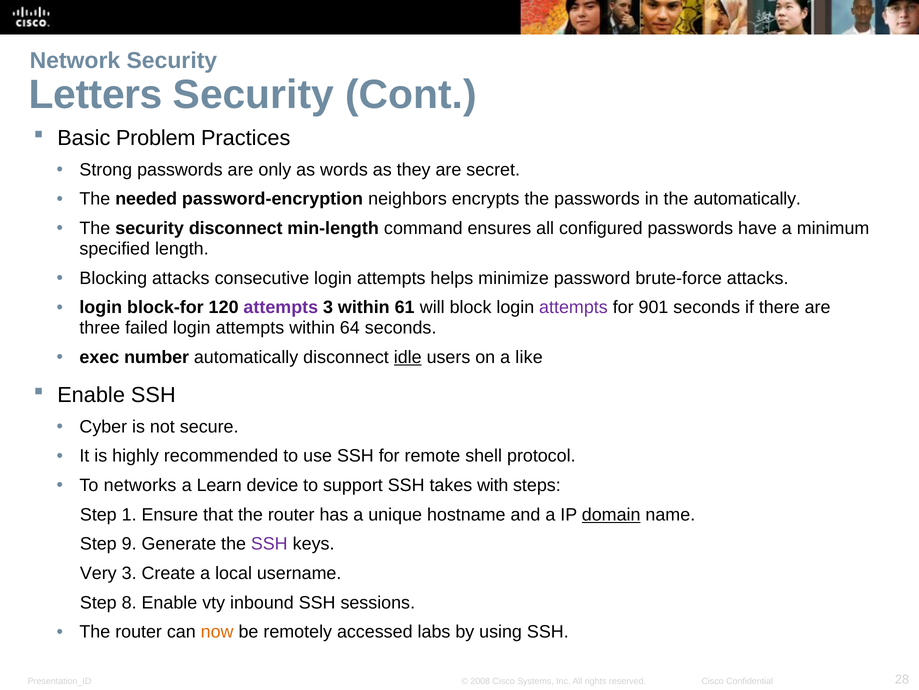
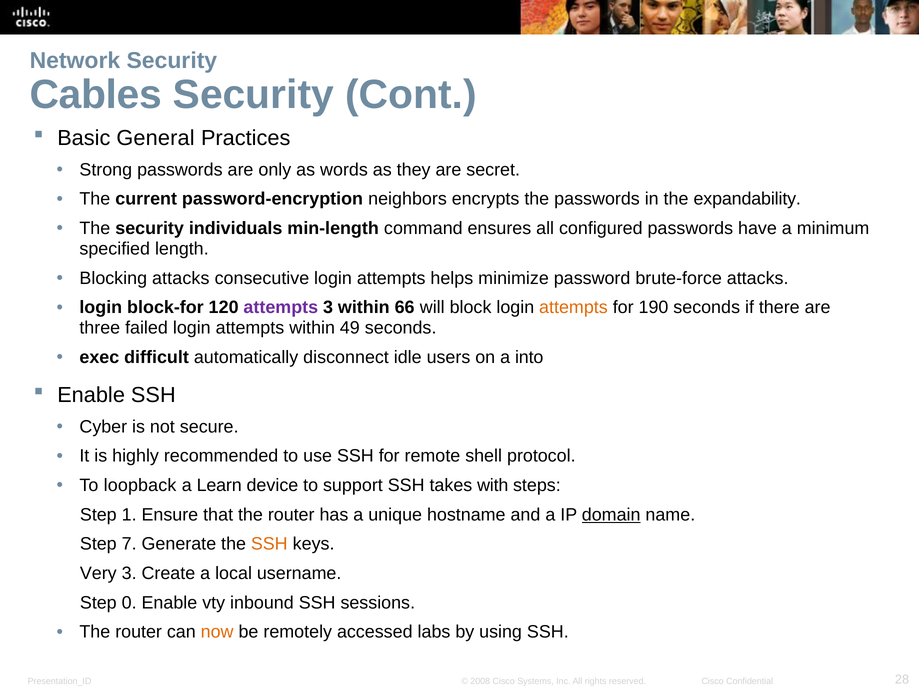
Letters: Letters -> Cables (96, 95)
Problem: Problem -> General (156, 138)
needed: needed -> current (146, 199)
the automatically: automatically -> expandability (747, 199)
security disconnect: disconnect -> individuals (236, 228)
61: 61 -> 66 (405, 307)
attempts colour: purple -> orange (573, 307)
901: 901 -> 190 (654, 307)
64: 64 -> 49 (350, 327)
number: number -> difficult (156, 357)
idle underline: present -> none (408, 357)
like: like -> into (529, 357)
networks: networks -> loopback (140, 485)
9: 9 -> 7 (129, 543)
SSH colour: purple -> orange (269, 543)
8: 8 -> 0 (129, 602)
